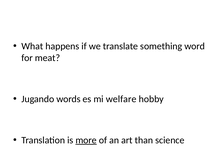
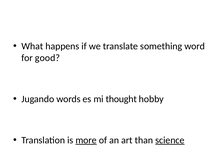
meat: meat -> good (47, 58)
welfare: welfare -> thought (121, 99)
science underline: none -> present (170, 140)
